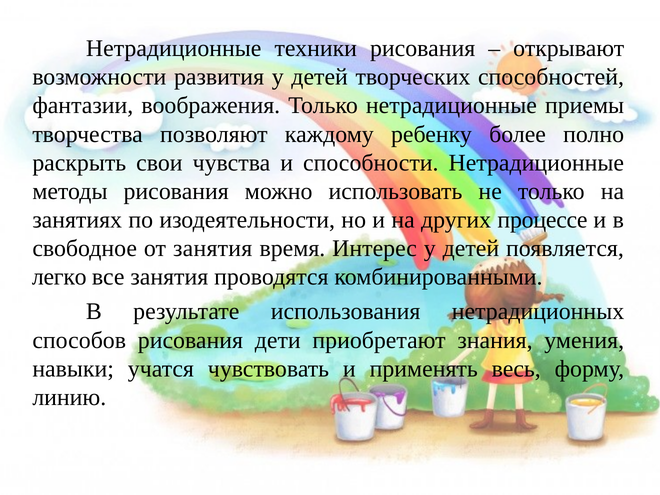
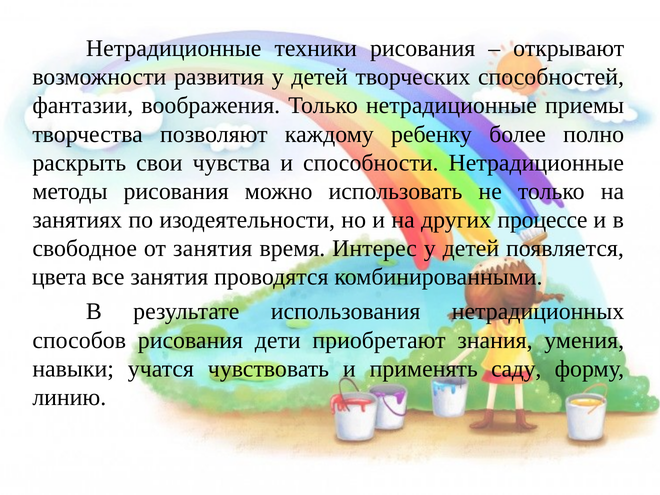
легко: легко -> цвета (59, 277)
весь: весь -> саду (516, 369)
